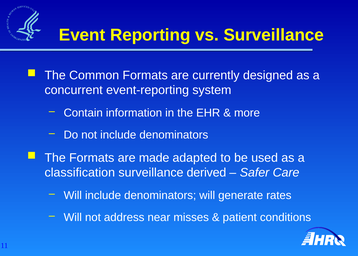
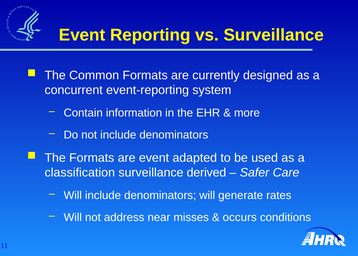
are made: made -> event (154, 158)
patient: patient -> occurs (240, 217)
